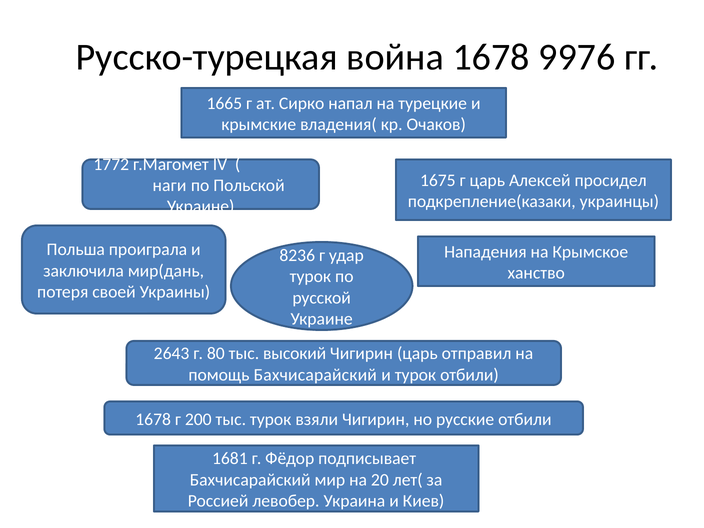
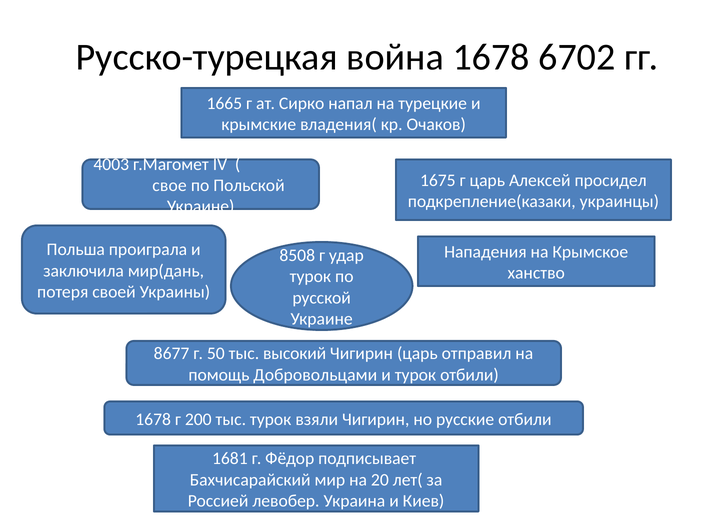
9976: 9976 -> 6702 (577, 57)
1772: 1772 -> 4003 (111, 164)
наги: наги -> свое (170, 185)
8236: 8236 -> 8508 (297, 256)
2643: 2643 -> 8677 (172, 354)
80: 80 -> 50 (216, 354)
помощь Бахчисарайский: Бахчисарайский -> Добровольцами (315, 375)
